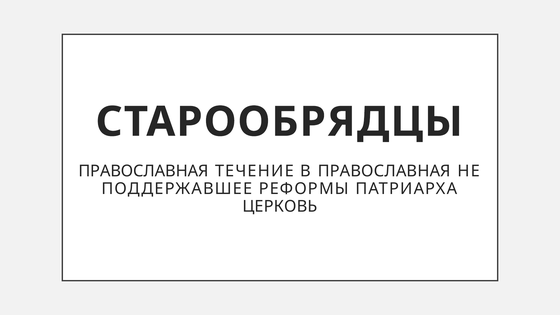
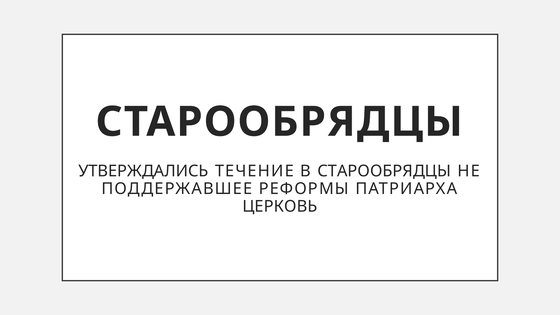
ПРАВОСЛАВНАЯ: ПРАВОСЛАВНАЯ -> УТВЕРЖДАЛИСЬ (143, 171)
В ПРАВОСЛАВНАЯ: ПРАВОСЛАВНАЯ -> СТАРООБРЯДЦЫ (384, 171)
